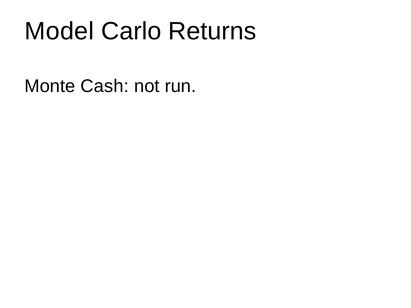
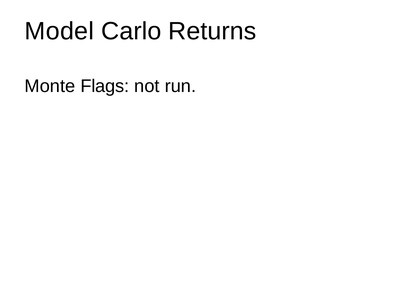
Cash: Cash -> Flags (105, 86)
